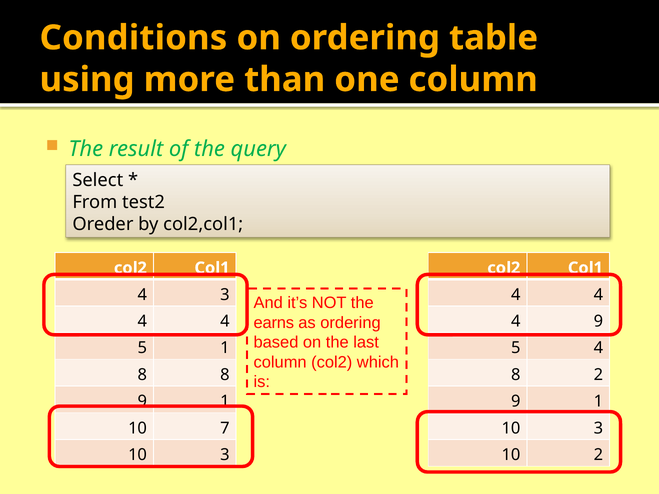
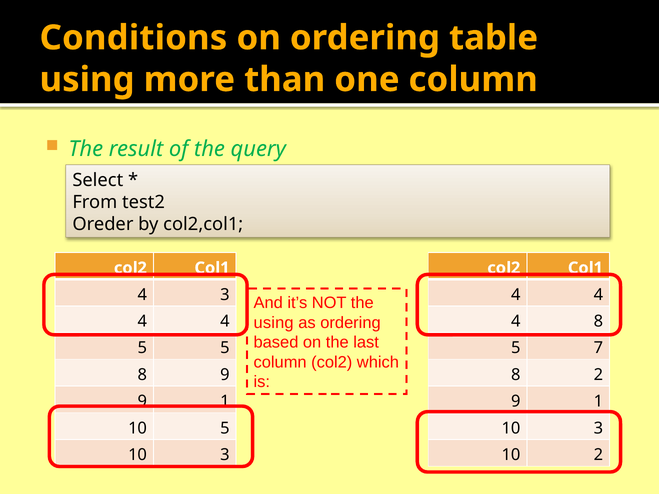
earns: earns -> using (274, 323)
4 9: 9 -> 8 (598, 321)
5 1: 1 -> 5 (225, 348)
5 4: 4 -> 7 (598, 348)
8 8: 8 -> 9 (225, 375)
10 7: 7 -> 5 (225, 428)
